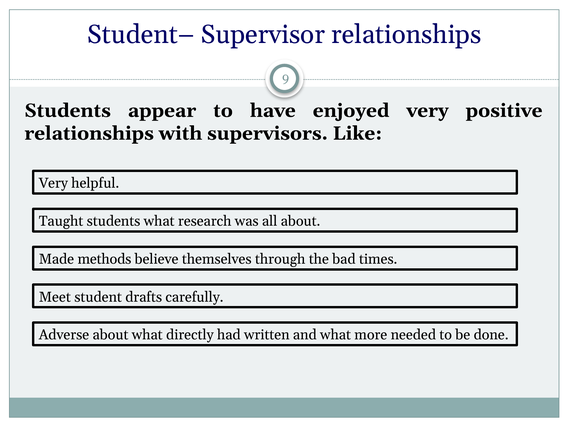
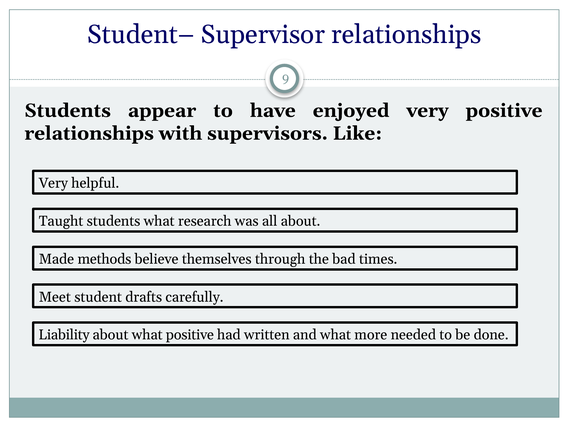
Adverse: Adverse -> Liability (64, 335)
what directly: directly -> positive (190, 335)
